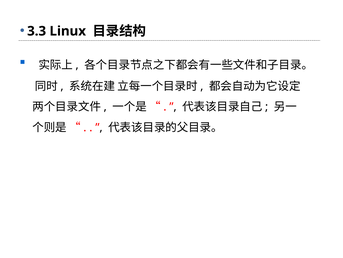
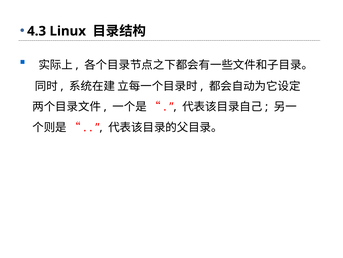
3.3: 3.3 -> 4.3 (37, 31)
